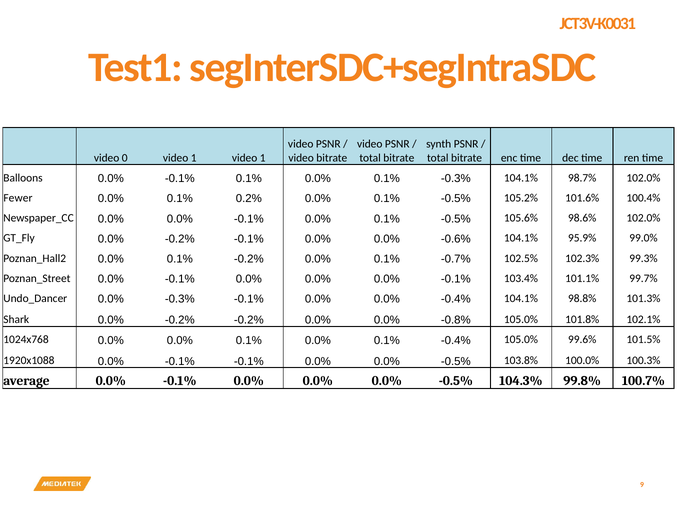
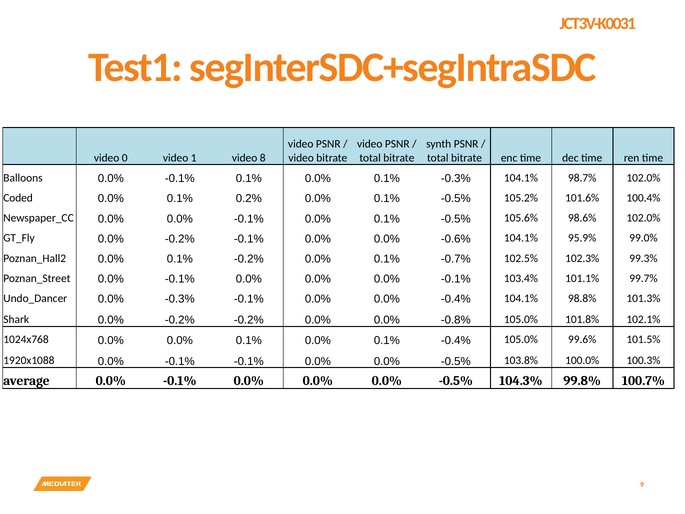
1 video 1: 1 -> 8 (263, 158)
Fewer: Fewer -> Coded (18, 198)
